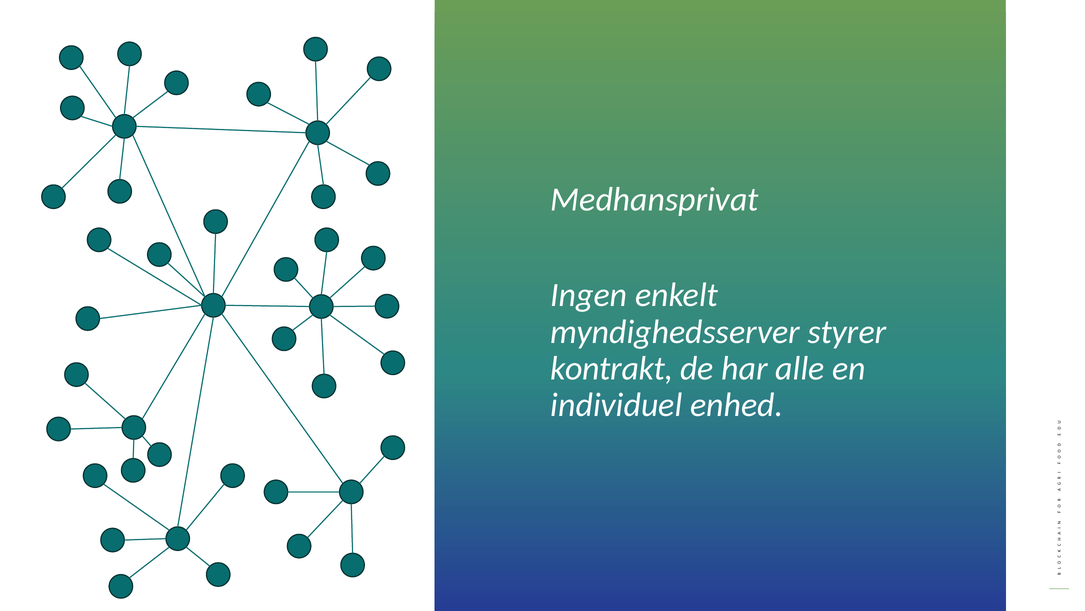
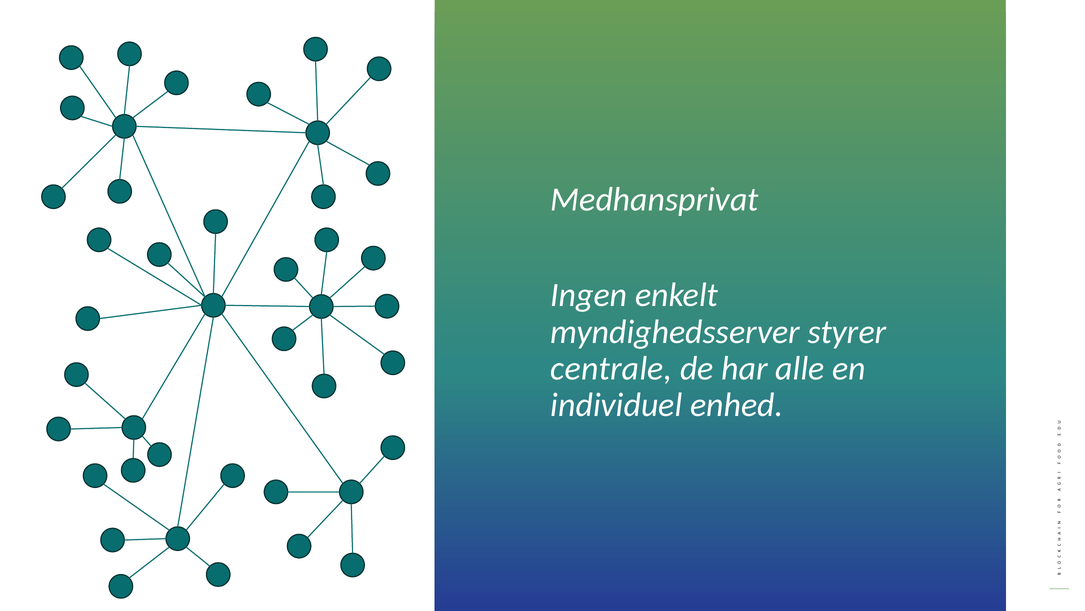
kontrakt: kontrakt -> centrale (611, 368)
